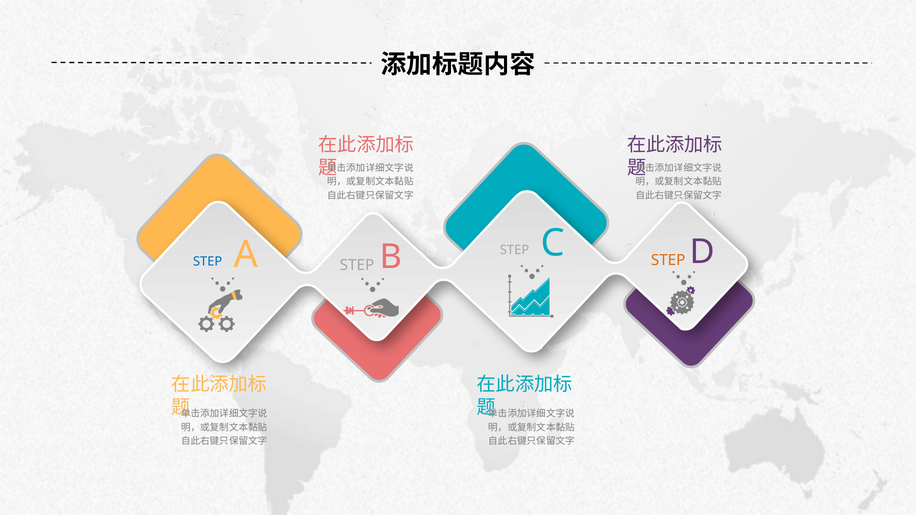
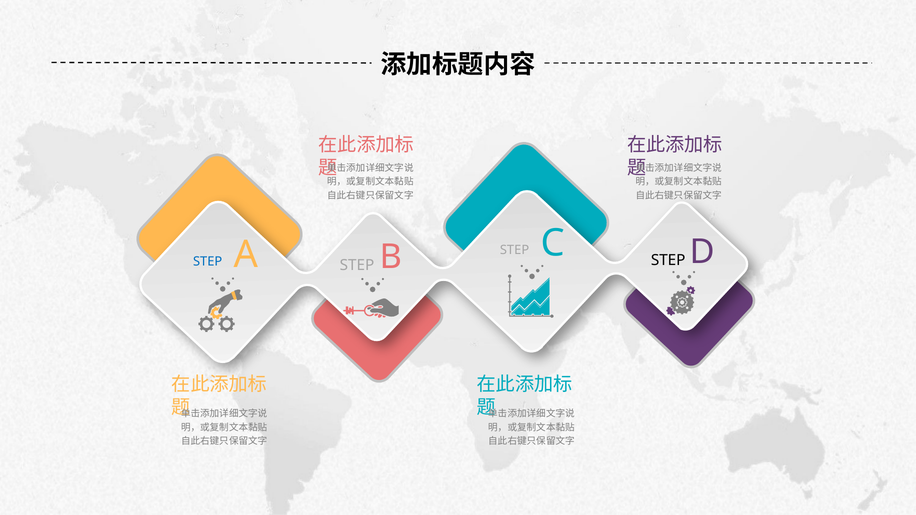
STEP colour: orange -> black (668, 261)
